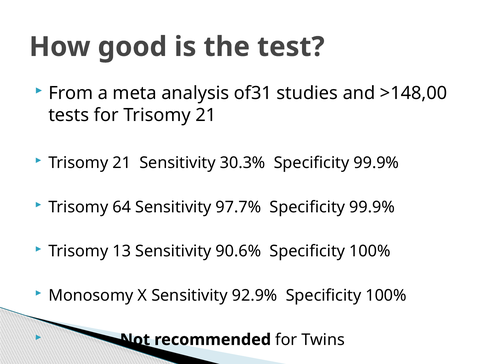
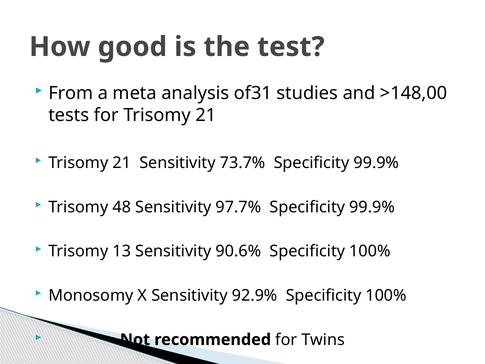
30.3%: 30.3% -> 73.7% (243, 163)
64: 64 -> 48 (122, 207)
